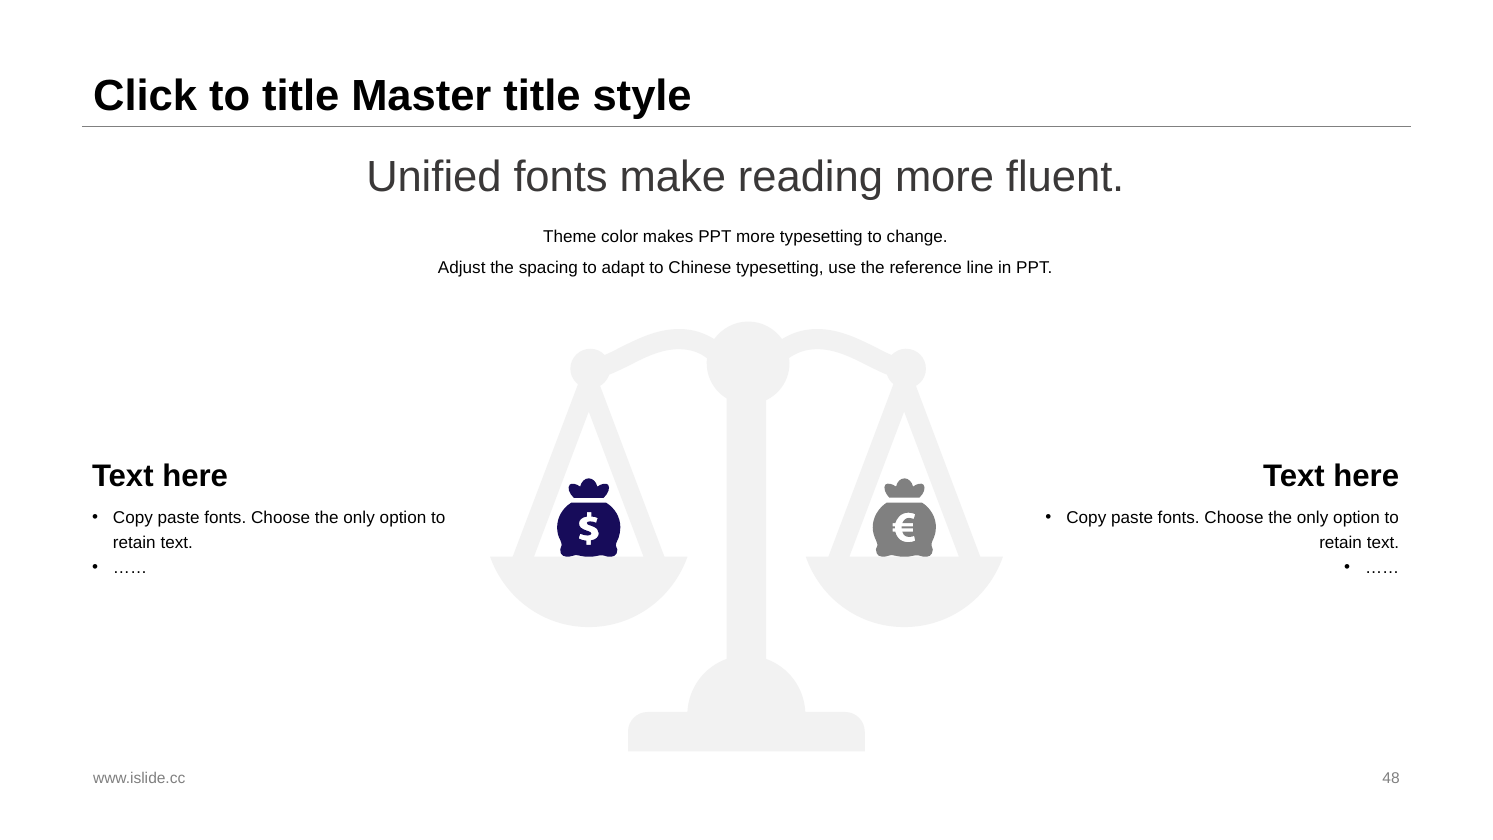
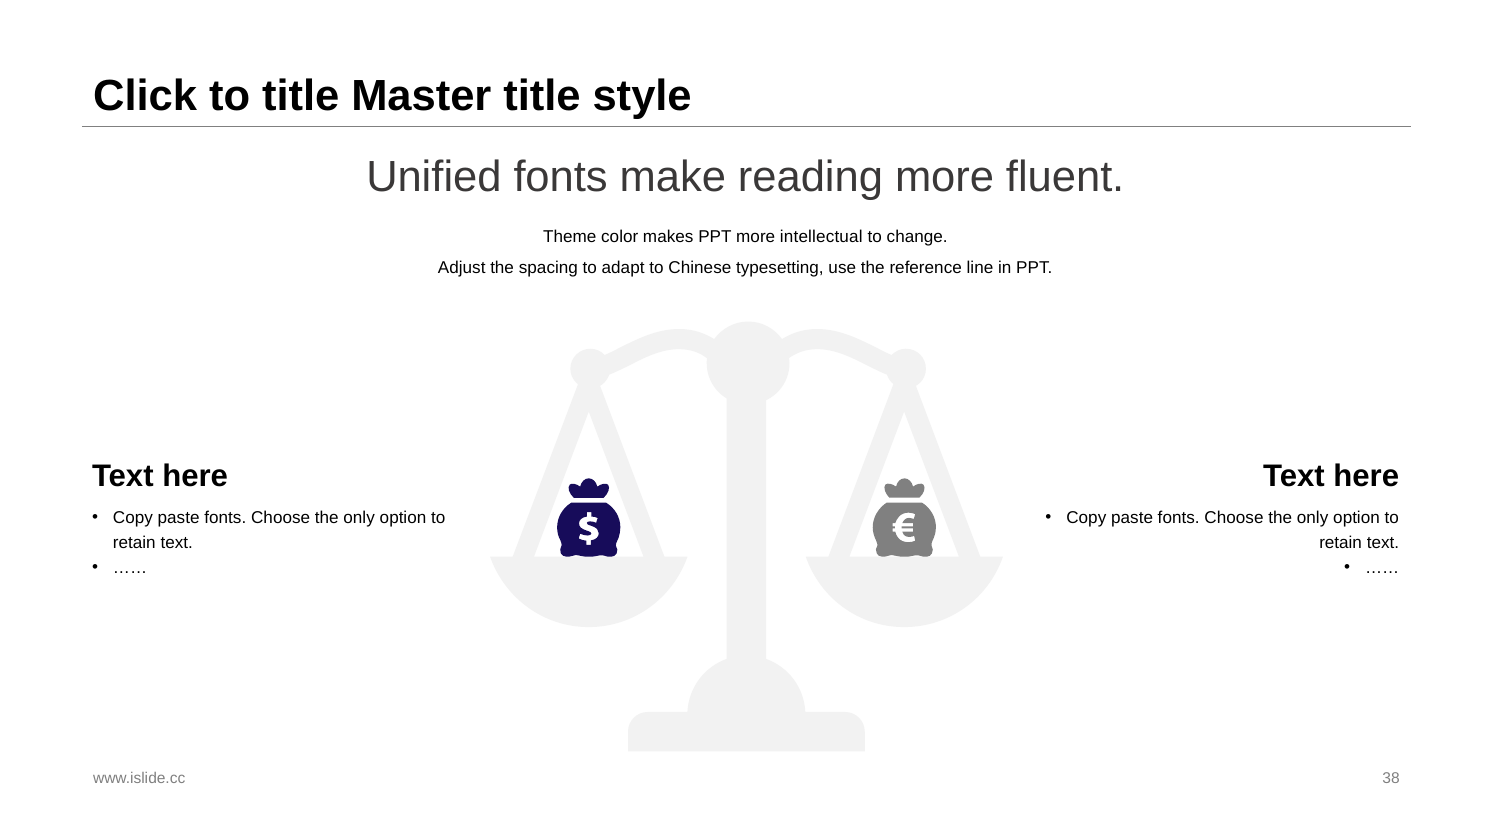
more typesetting: typesetting -> intellectual (821, 237)
48: 48 -> 38 (1391, 778)
